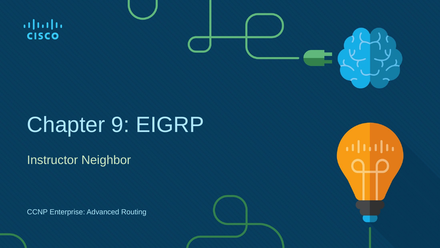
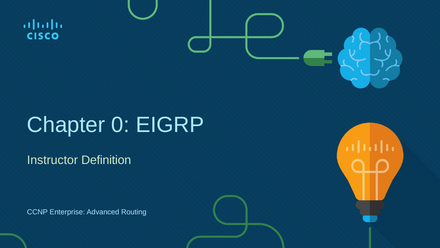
9: 9 -> 0 (120, 125)
Neighbor: Neighbor -> Definition (106, 160)
